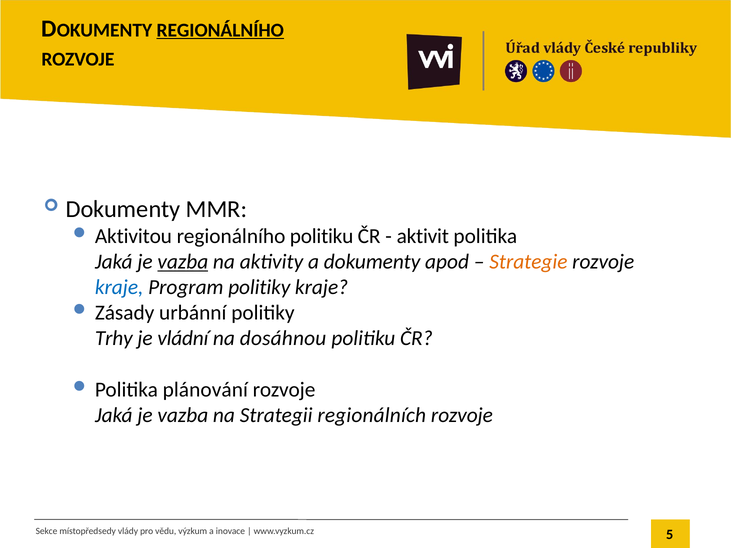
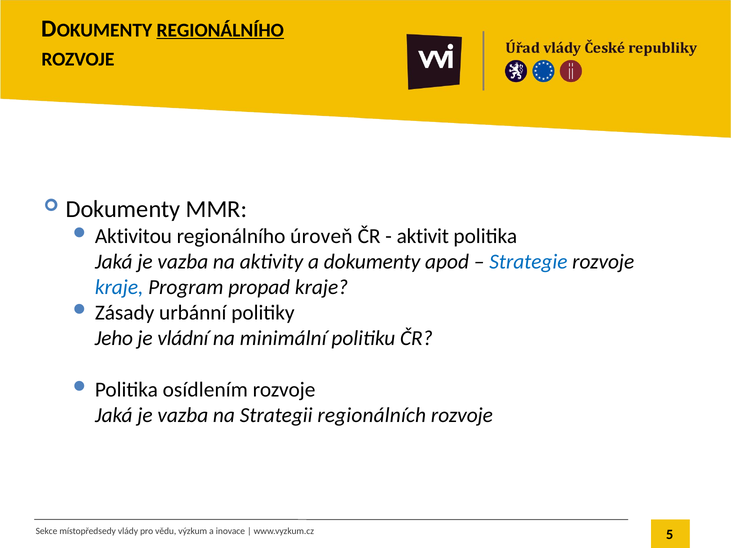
regionálního politiku: politiku -> úroveň (321, 236)
vazba underline: present -> none (183, 262)
Strategie colour: orange -> blue (528, 262)
Program politiky: politiky -> propad (259, 287)
Trhy: Trhy -> Jeho (114, 339)
dosáhnou: dosáhnou -> minimální (283, 339)
plánování: plánování -> osídlením (205, 390)
